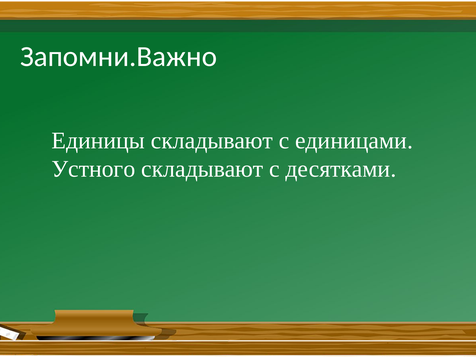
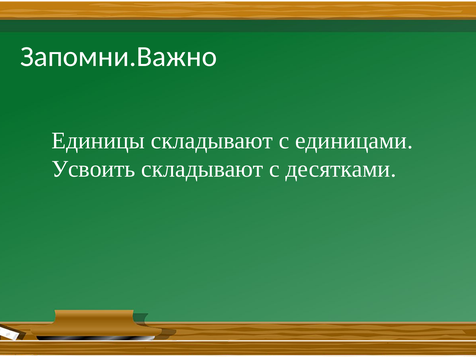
Устного: Устного -> Усвоить (93, 169)
